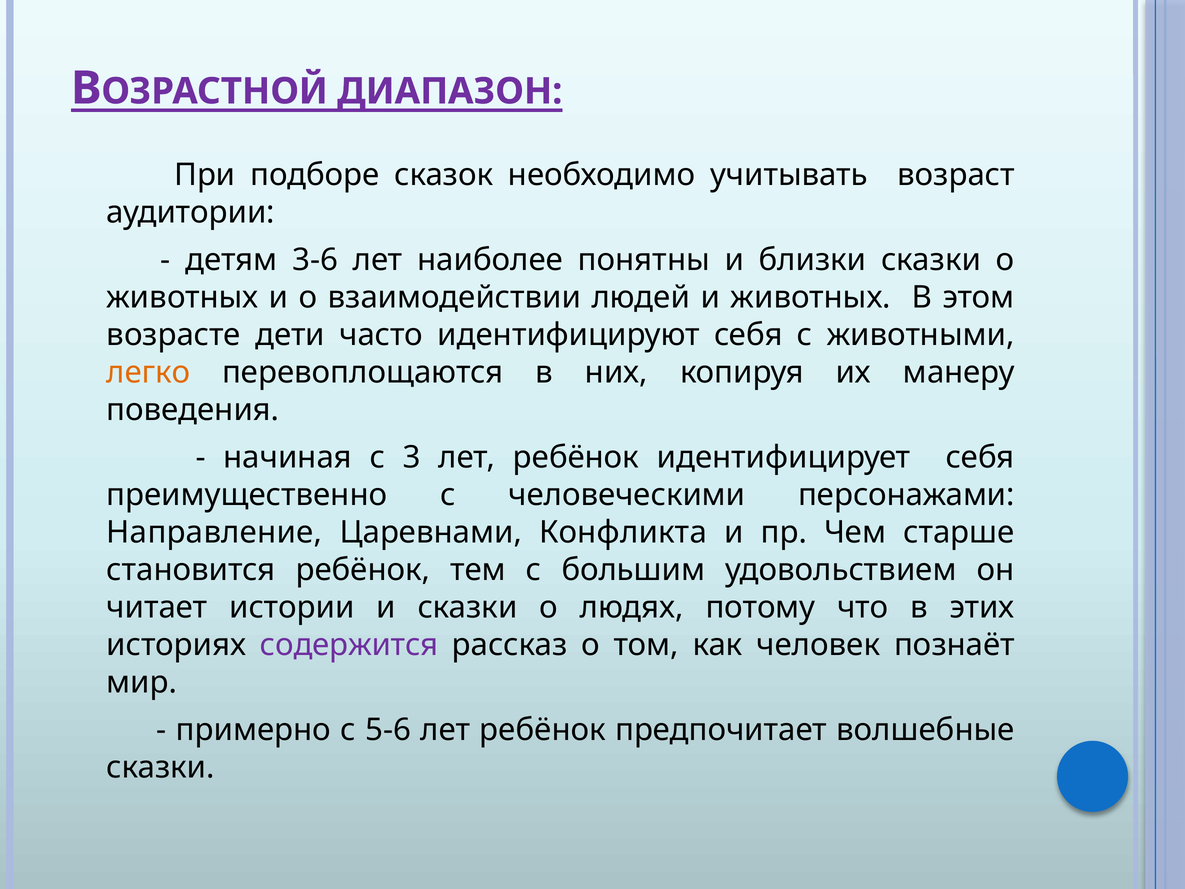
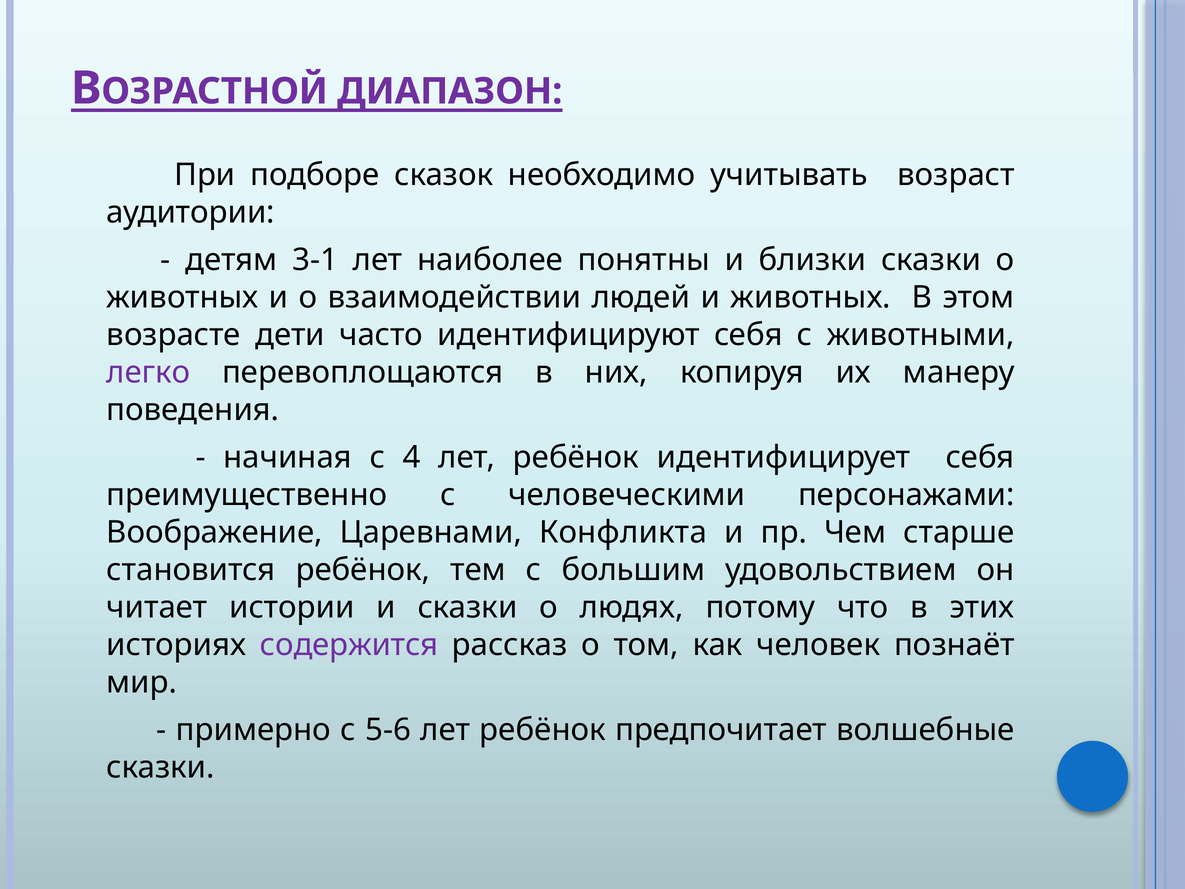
3-6: 3-6 -> 3-1 (315, 260)
легко colour: orange -> purple (148, 372)
3: 3 -> 4 (412, 457)
Направление: Направление -> Воображение (215, 532)
